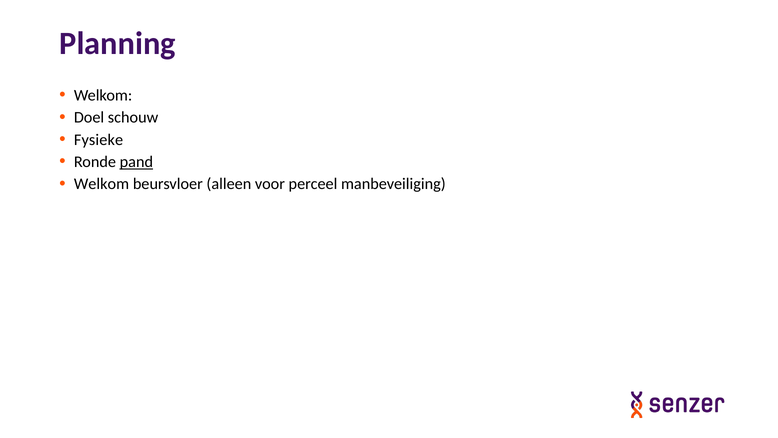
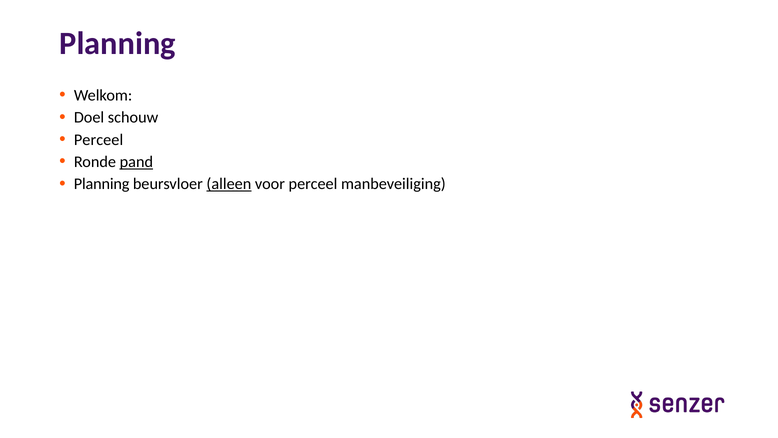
Fysieke: Fysieke -> Perceel (99, 140)
Welkom: Welkom -> Planning (102, 184)
alleen underline: none -> present (229, 184)
